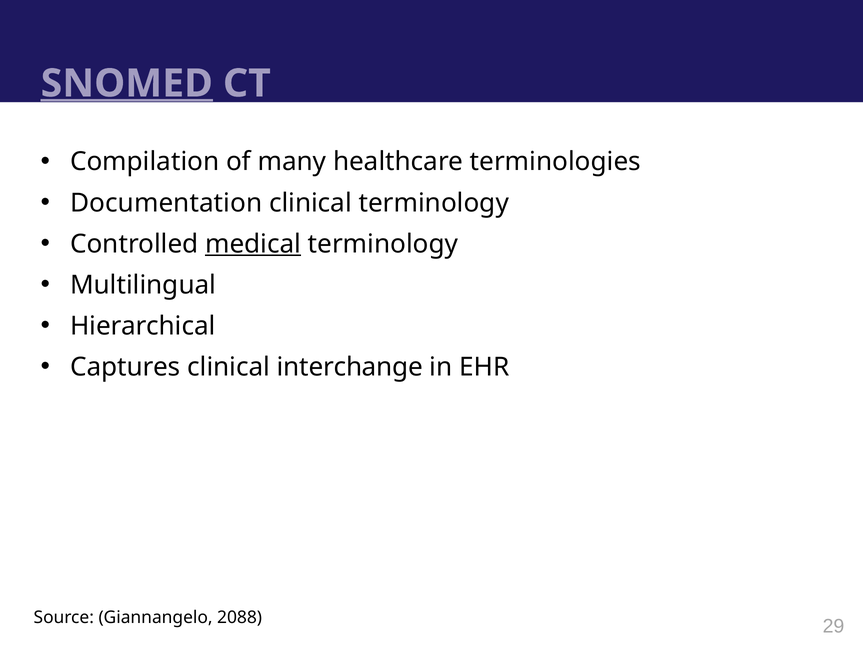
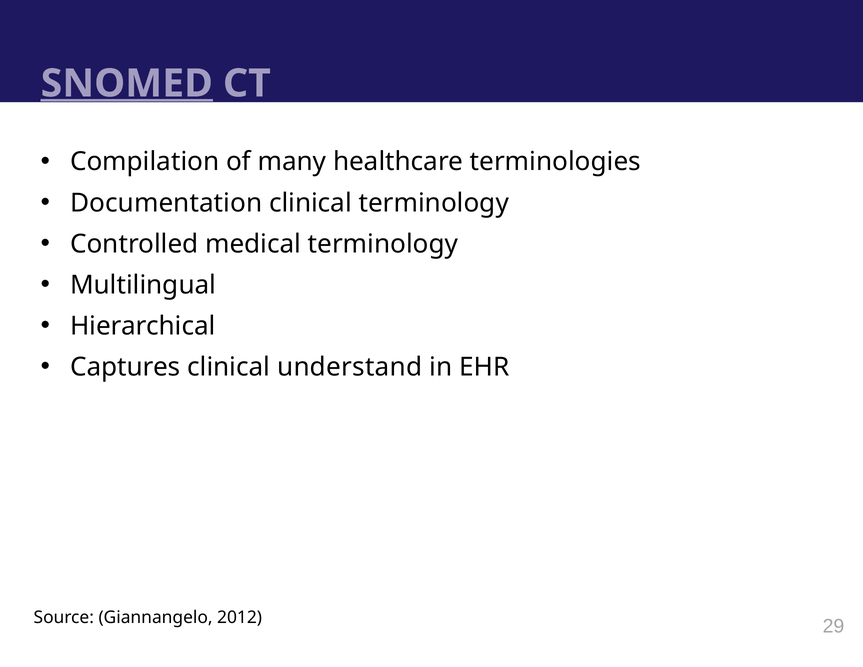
medical underline: present -> none (253, 244)
interchange: interchange -> understand (350, 367)
2088: 2088 -> 2012 (240, 617)
